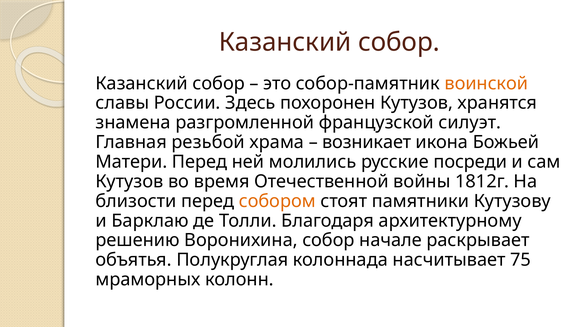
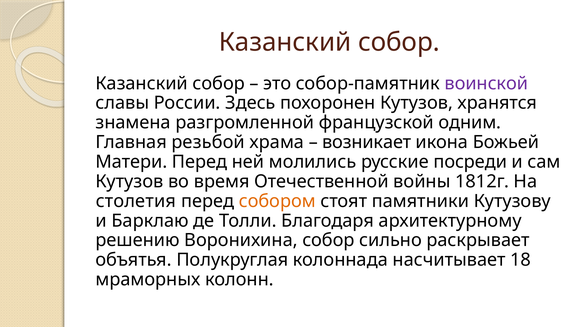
воинской colour: orange -> purple (486, 83)
силуэт: силуэт -> одним (470, 123)
близости: близости -> столетия (136, 201)
начале: начале -> сильно (391, 240)
75: 75 -> 18 (521, 260)
